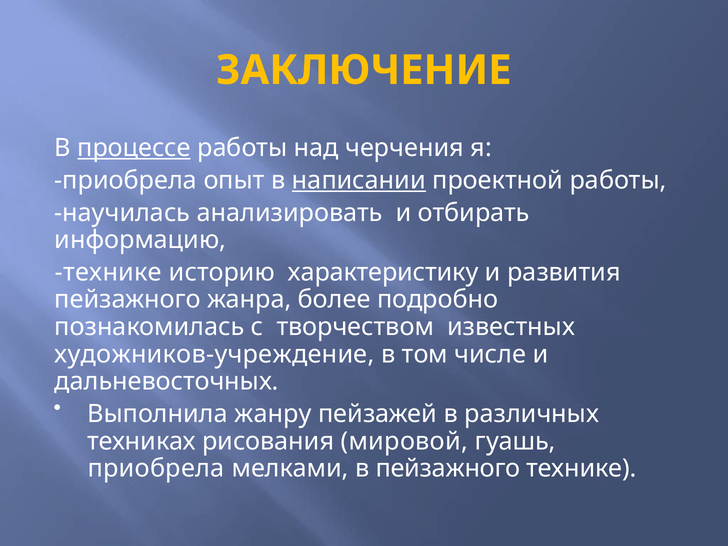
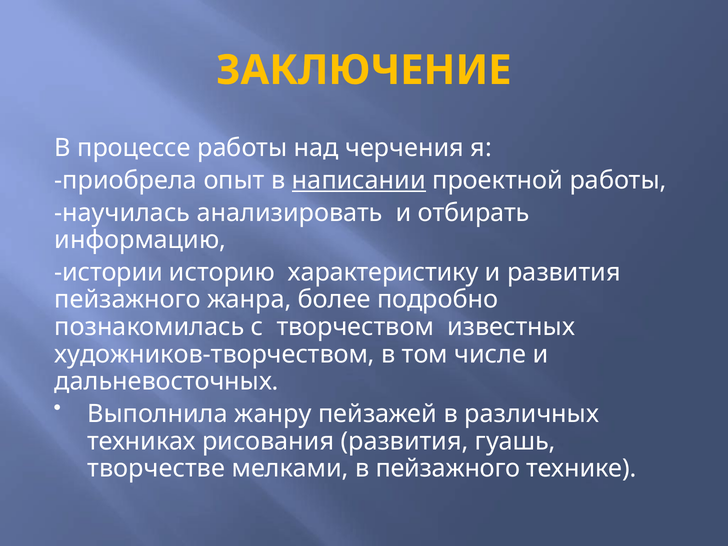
процессе underline: present -> none (134, 148)
технике: технике -> истории (109, 272)
художников-учреждение: художников-учреждение -> художников-творчеством (215, 354)
рисования мировой: мировой -> развития (405, 441)
приобрела: приобрела -> творчестве (156, 468)
